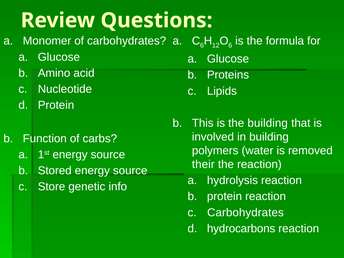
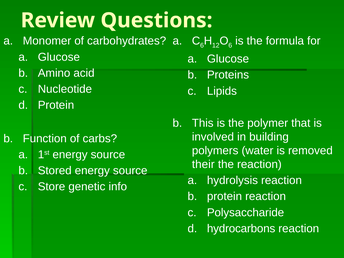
the building: building -> polymer (268, 123)
Carbohydrates: Carbohydrates -> Polysaccharide (246, 213)
